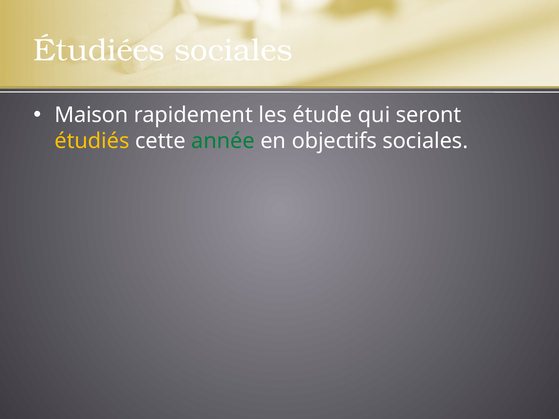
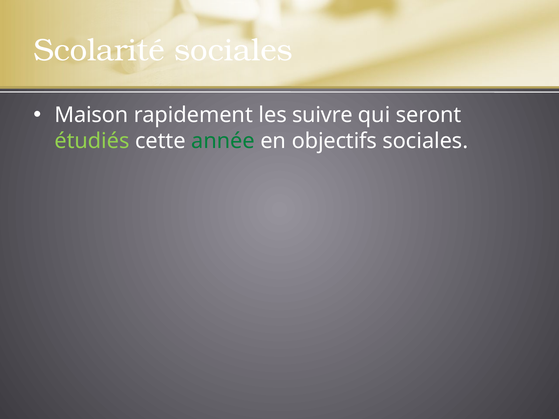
Étudiées: Étudiées -> Scolarité (99, 50)
étude: étude -> suivre (322, 115)
étudiés colour: yellow -> light green (92, 141)
